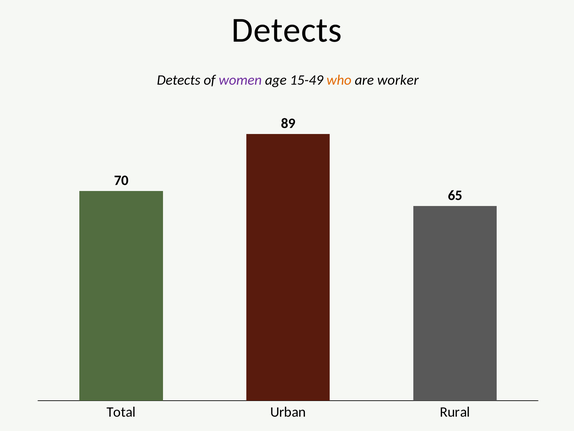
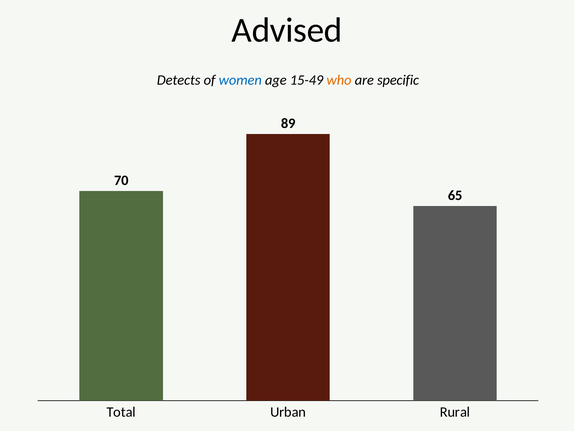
Detects: Detects -> Advised (287, 30)
women colour: purple -> blue (240, 80)
worker: worker -> specific (398, 80)
